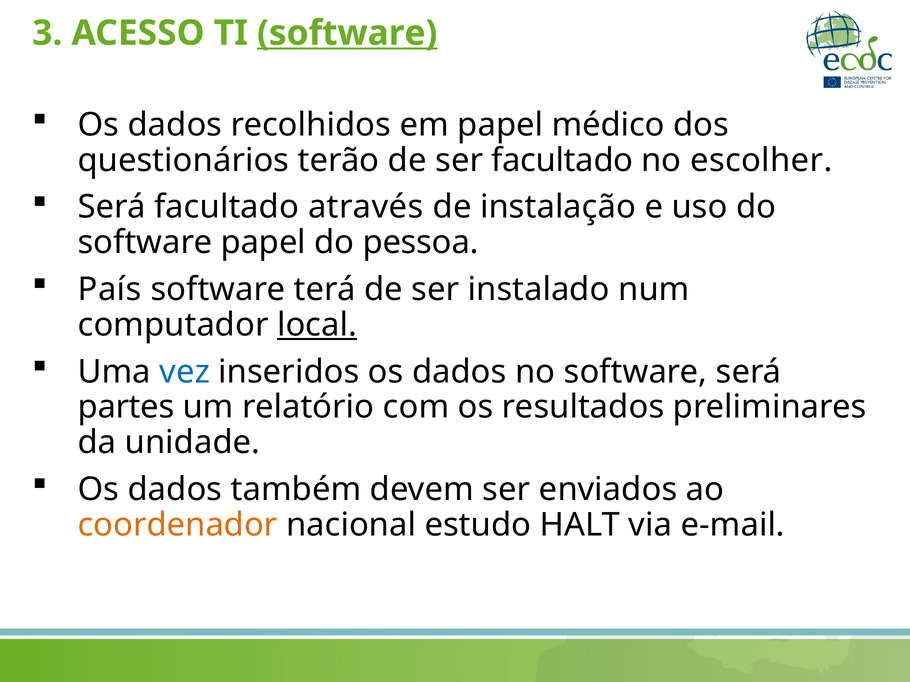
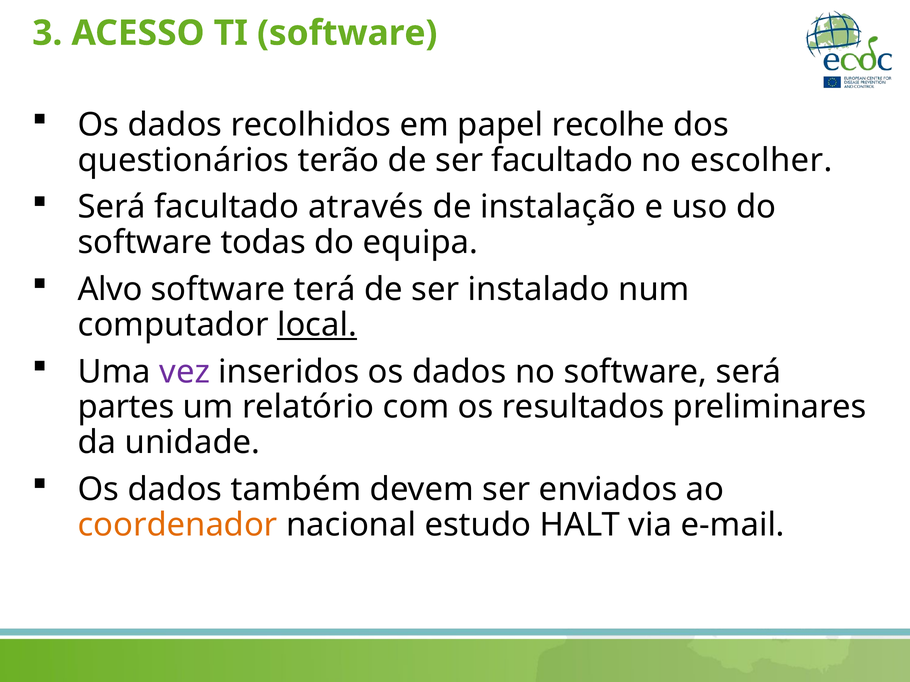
software underline: present -> none (347, 33)
médico: médico -> recolhe (608, 125)
software papel: papel -> todas (263, 243)
pessoa: pessoa -> equipa (420, 243)
País: País -> Alvo (110, 290)
vez colour: blue -> purple (185, 372)
